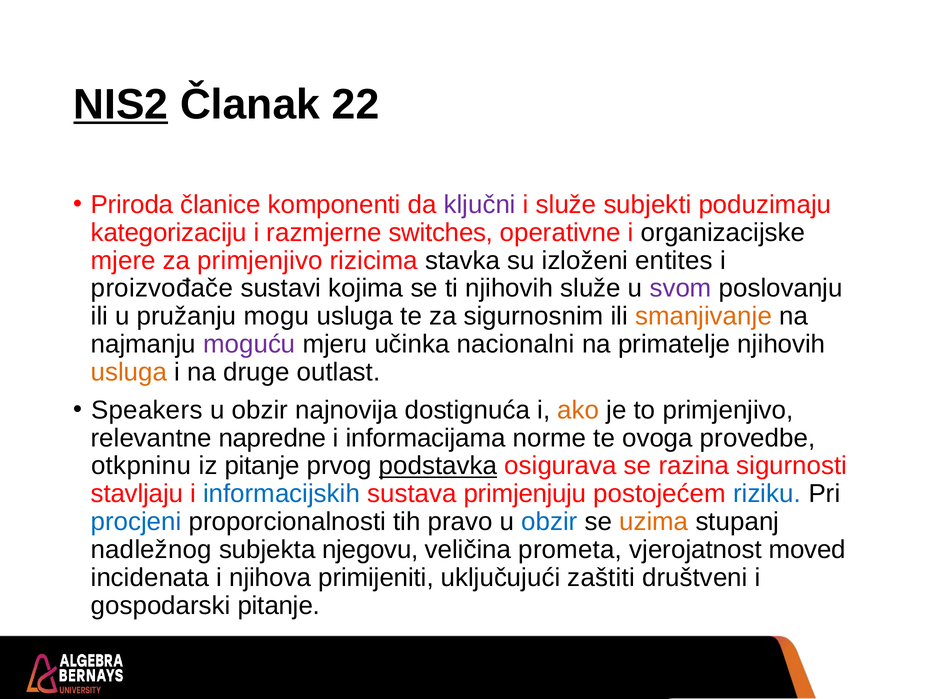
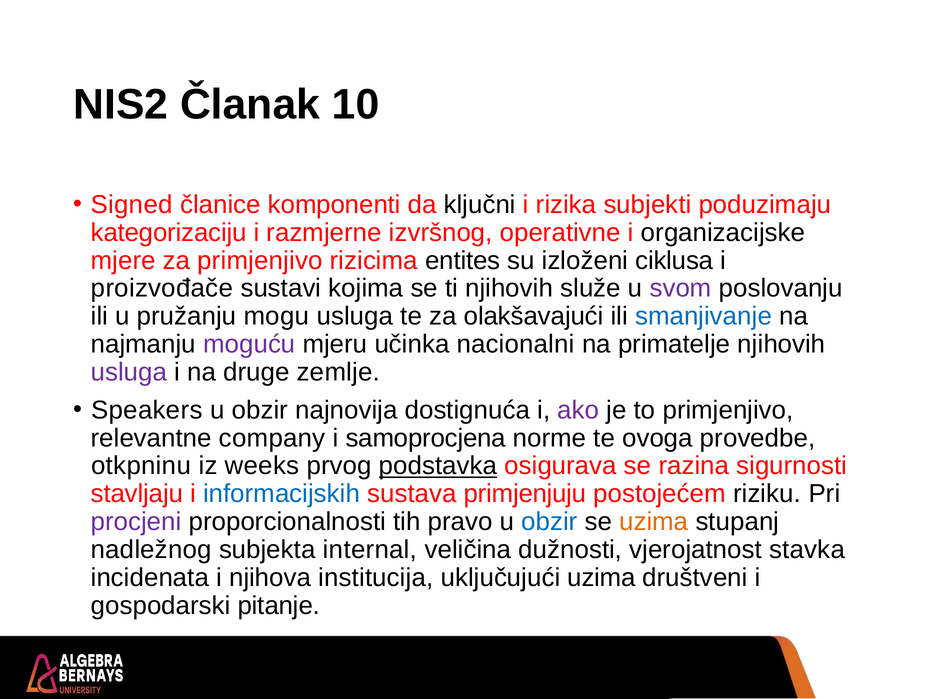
NIS2 underline: present -> none (121, 104)
22: 22 -> 10 (356, 104)
Priroda: Priroda -> Signed (132, 205)
ključni colour: purple -> black (480, 205)
i služe: služe -> rizika (566, 205)
switches: switches -> izvršnog (441, 233)
stavka: stavka -> entites (463, 260)
entites: entites -> ciklusa (674, 260)
sigurnosnim: sigurnosnim -> olakšavajući (534, 316)
smanjivanje colour: orange -> blue (703, 316)
usluga colour: orange -> purple (129, 372)
outlast: outlast -> zemlje (338, 372)
ako colour: orange -> purple (578, 410)
napredne: napredne -> company (272, 438)
informacijama: informacijama -> samoprocjena (426, 438)
iz pitanje: pitanje -> weeks (262, 466)
riziku colour: blue -> black (767, 494)
procjeni colour: blue -> purple (136, 522)
njegovu: njegovu -> internal (370, 550)
prometa: prometa -> dužnosti (570, 550)
moved: moved -> stavka (807, 550)
primijeniti: primijeniti -> institucija (376, 578)
uključujući zaštiti: zaštiti -> uzima (601, 578)
